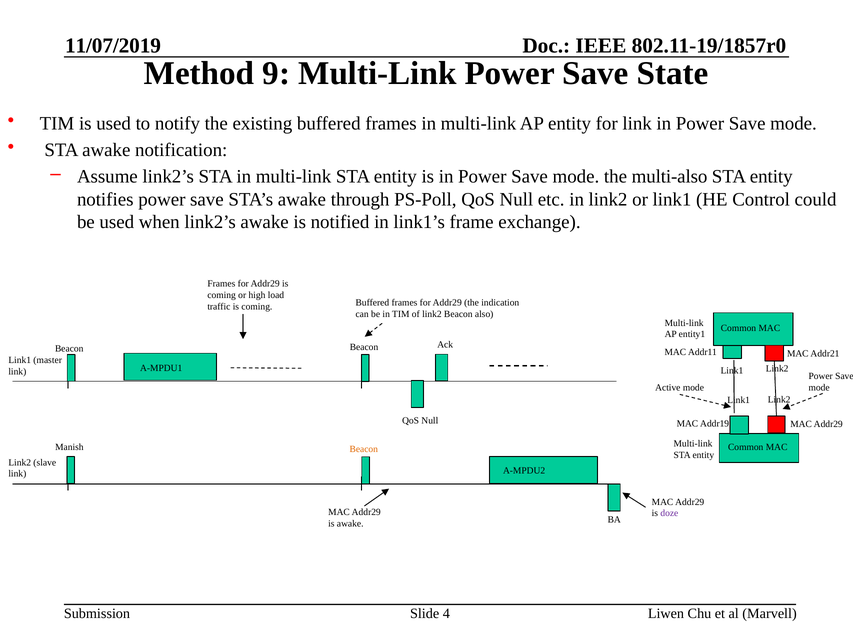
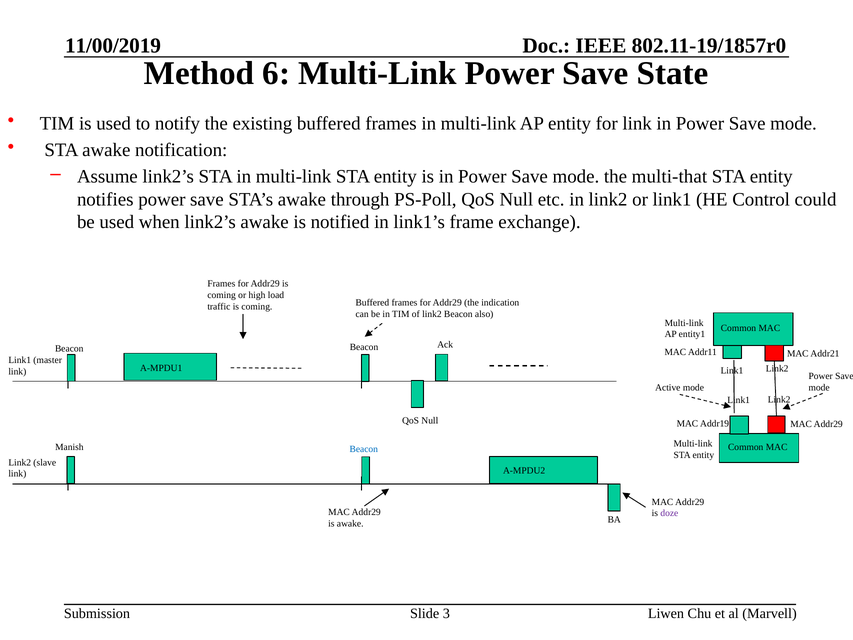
11/07/2019: 11/07/2019 -> 11/00/2019 (113, 46)
9: 9 -> 6 (276, 73)
multi-also: multi-also -> multi-that (669, 177)
Beacon colour: orange -> blue (364, 449)
4: 4 -> 3 (446, 614)
